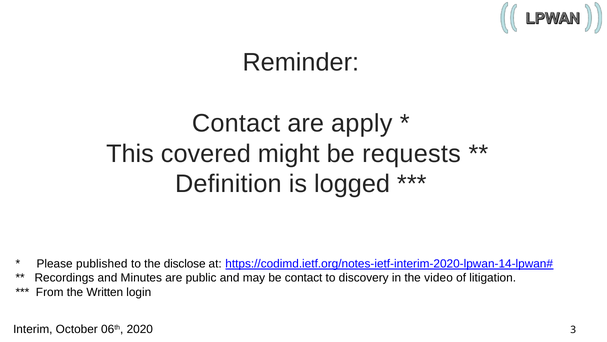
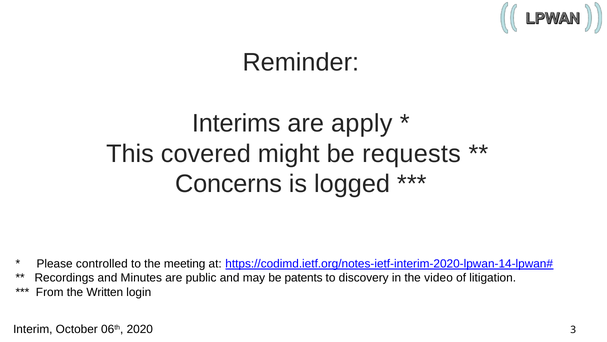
Contact: Contact -> Interims (236, 123)
Definition: Definition -> Concerns (229, 184)
published: published -> controlled (102, 263)
disclose: disclose -> meeting (185, 263)
be contact: contact -> patents (304, 278)
